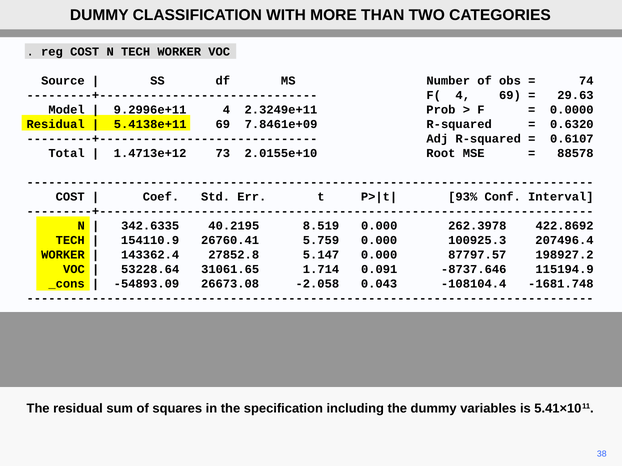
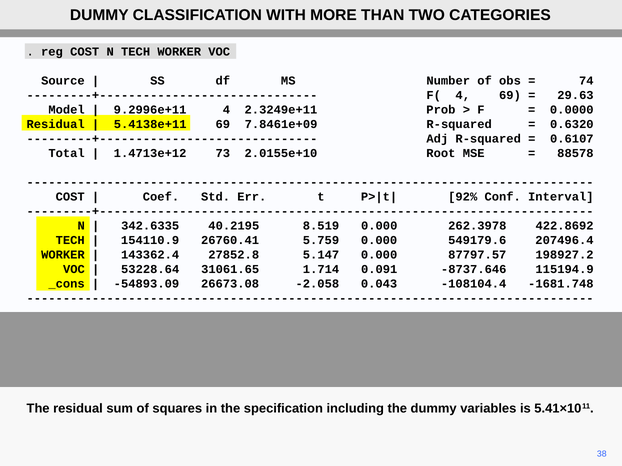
93%: 93% -> 92% (463, 197)
100925.3: 100925.3 -> 549179.6 (477, 241)
